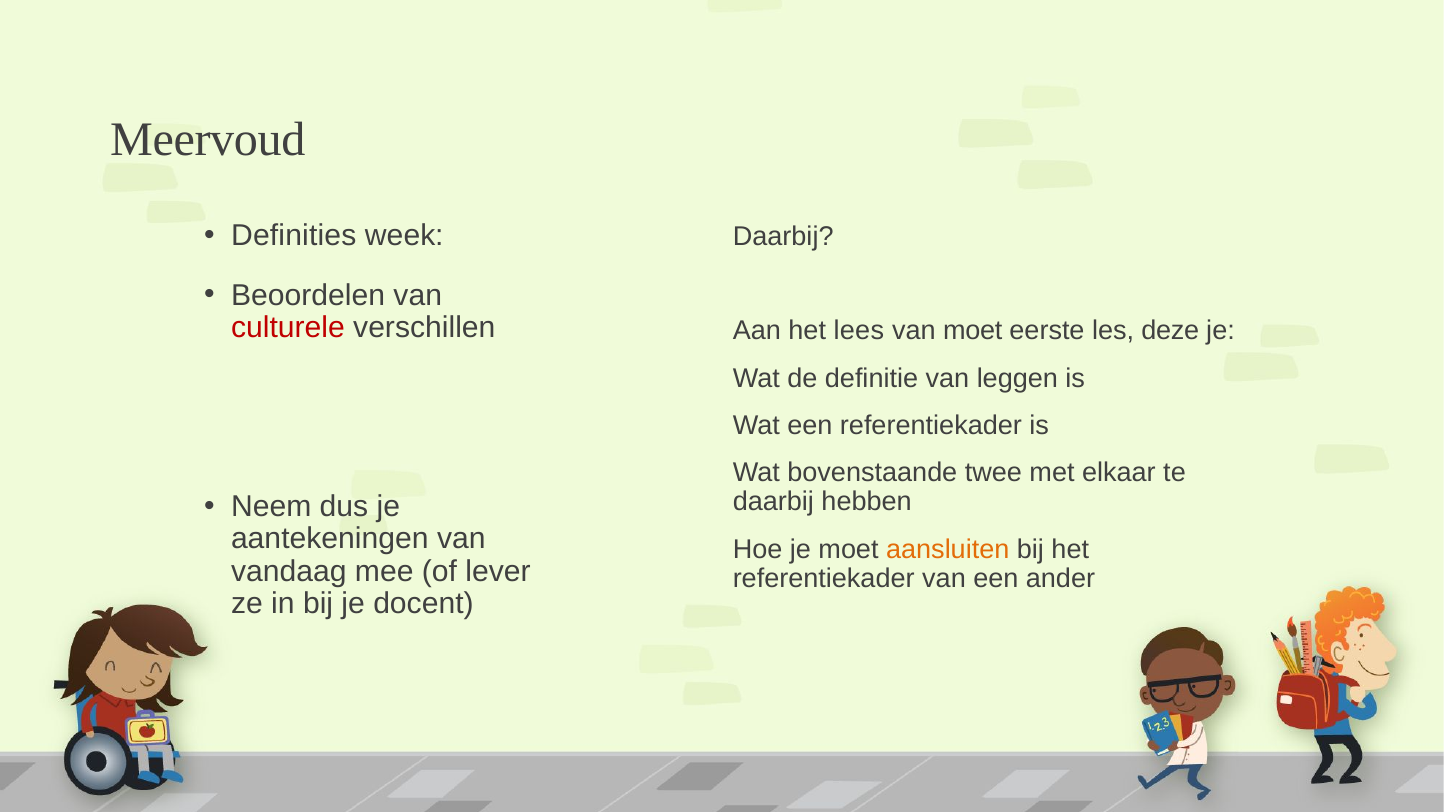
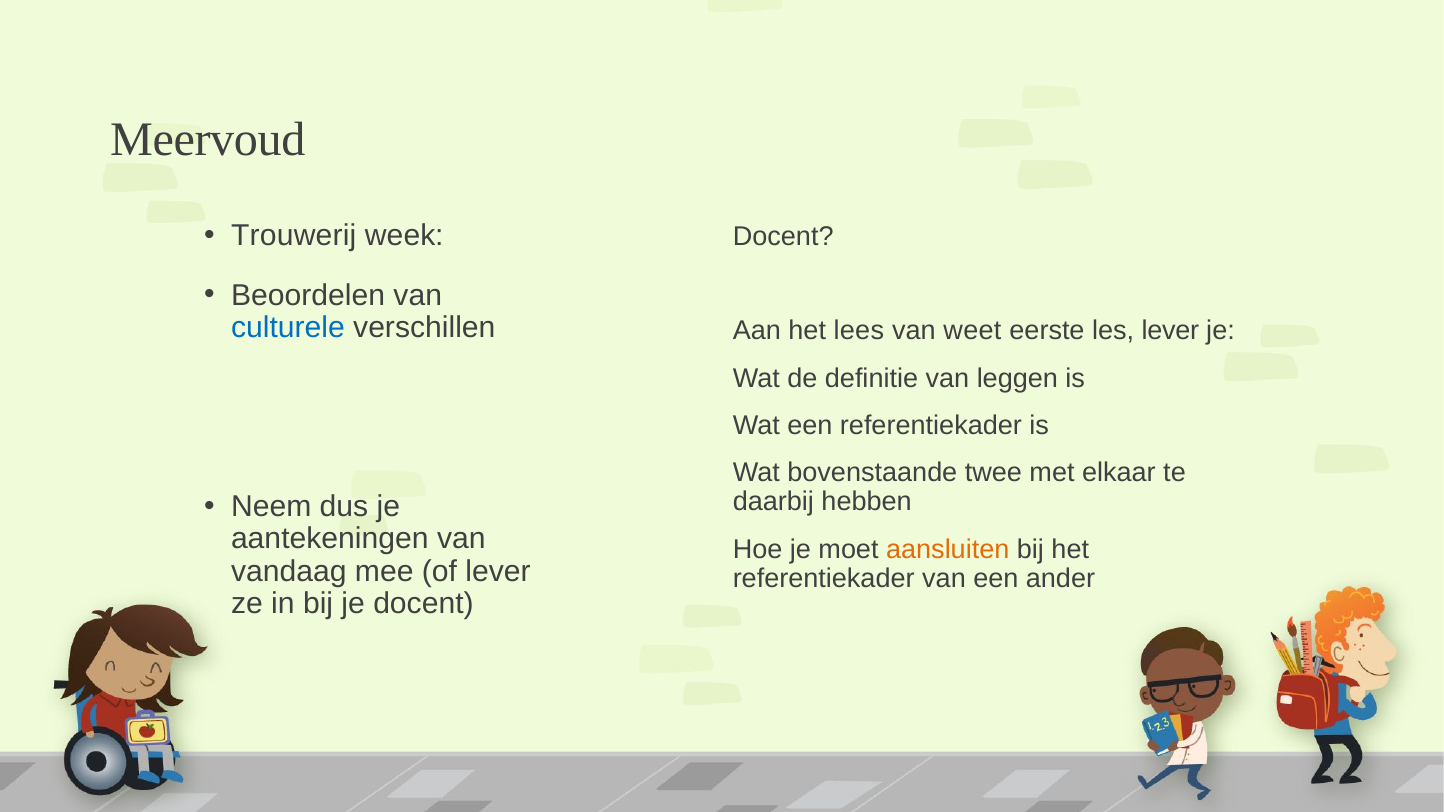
Definities: Definities -> Trouwerij (294, 236)
Daarbij: Daarbij -> Docent (783, 236)
culturele colour: red -> blue (288, 328)
van moet: moet -> weet (972, 331)
les deze: deze -> lever (1170, 331)
